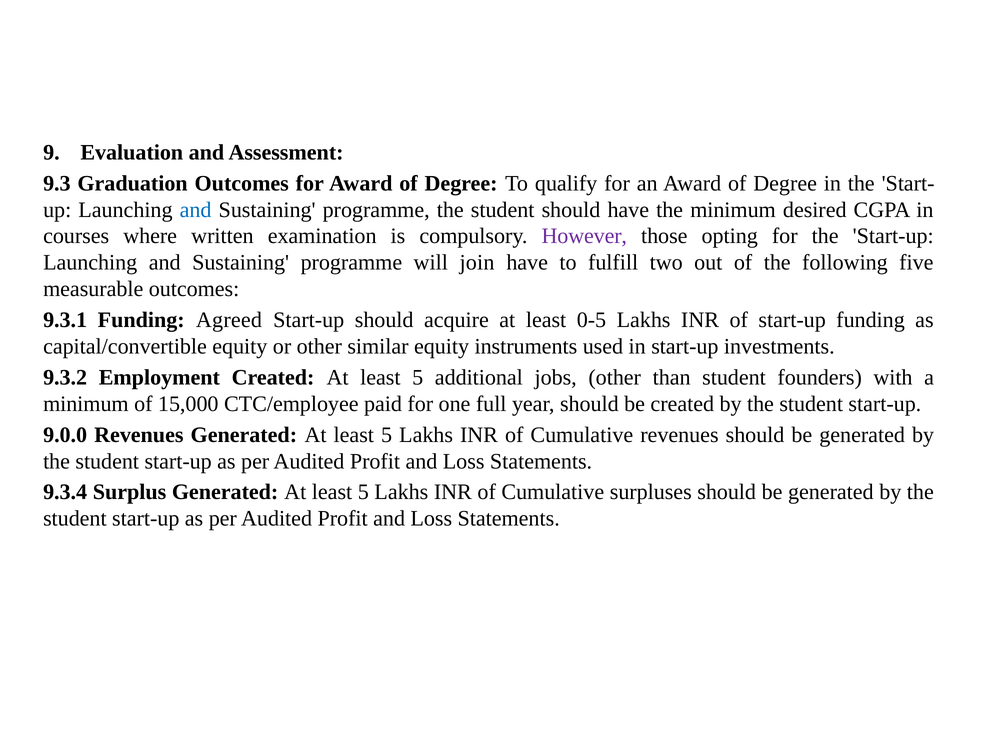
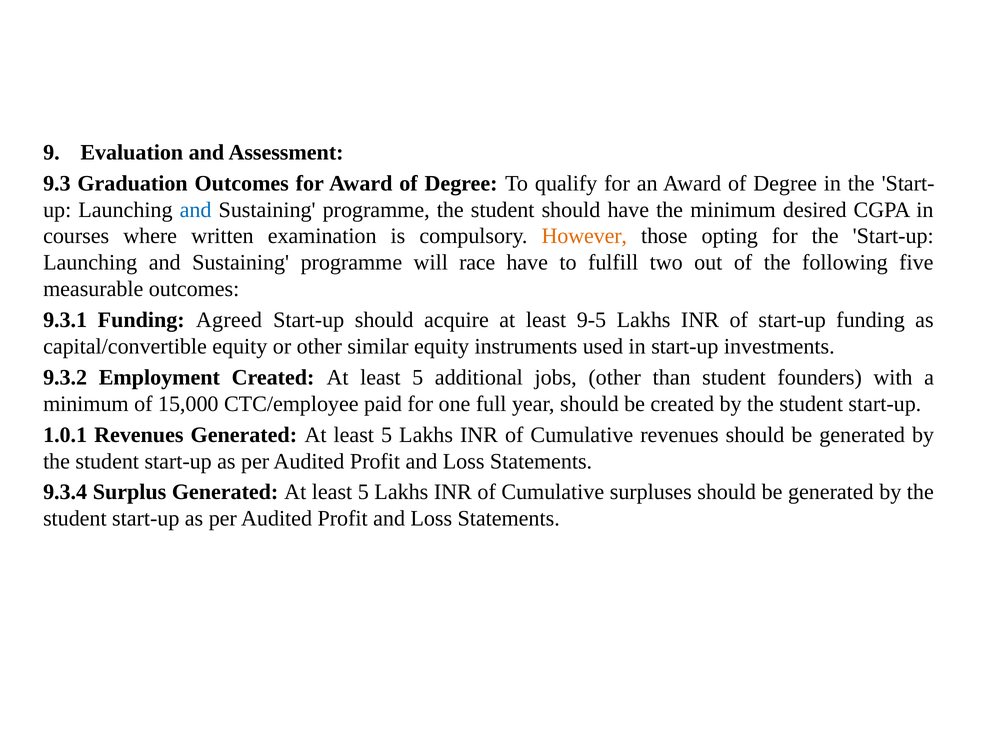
However colour: purple -> orange (584, 236)
join: join -> race (477, 263)
0-5: 0-5 -> 9-5 (591, 320)
9.0.0: 9.0.0 -> 1.0.1 (65, 435)
